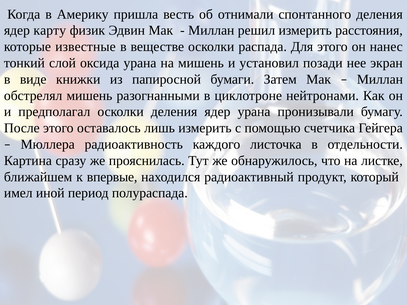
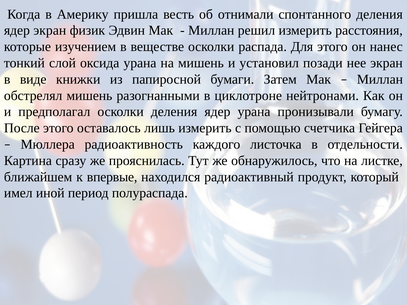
ядер карту: карту -> экран (50, 31)
известные: известные -> изучением (86, 47)
